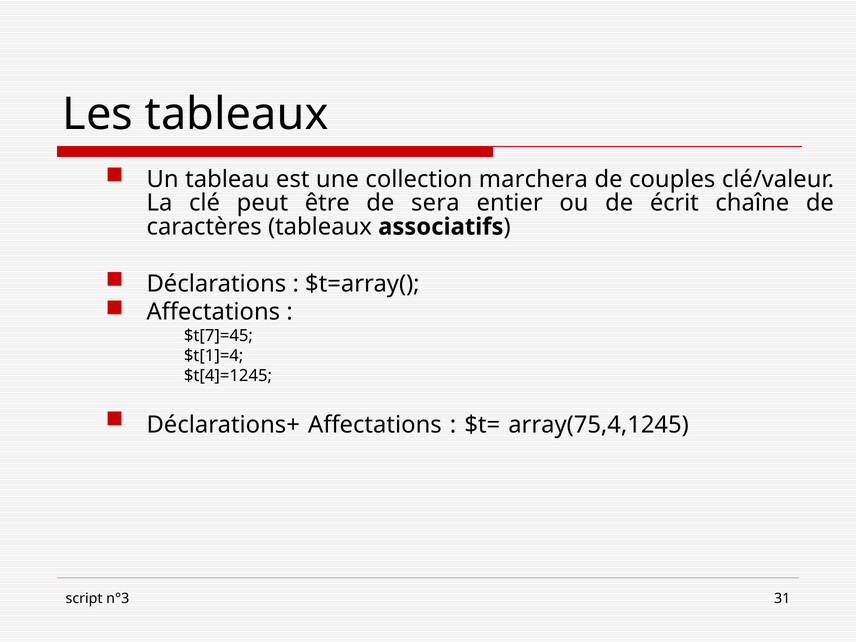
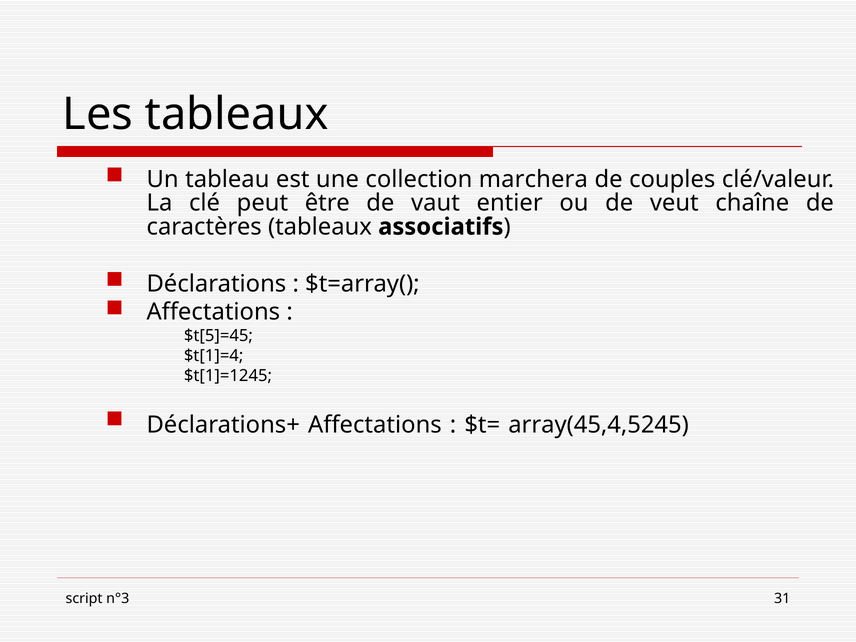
sera: sera -> vaut (435, 203)
écrit: écrit -> veut (674, 203)
$t[7]=45: $t[7]=45 -> $t[5]=45 (218, 336)
$t[4]=1245: $t[4]=1245 -> $t[1]=1245 (228, 376)
array(75,4,1245: array(75,4,1245 -> array(45,4,5245 (599, 425)
